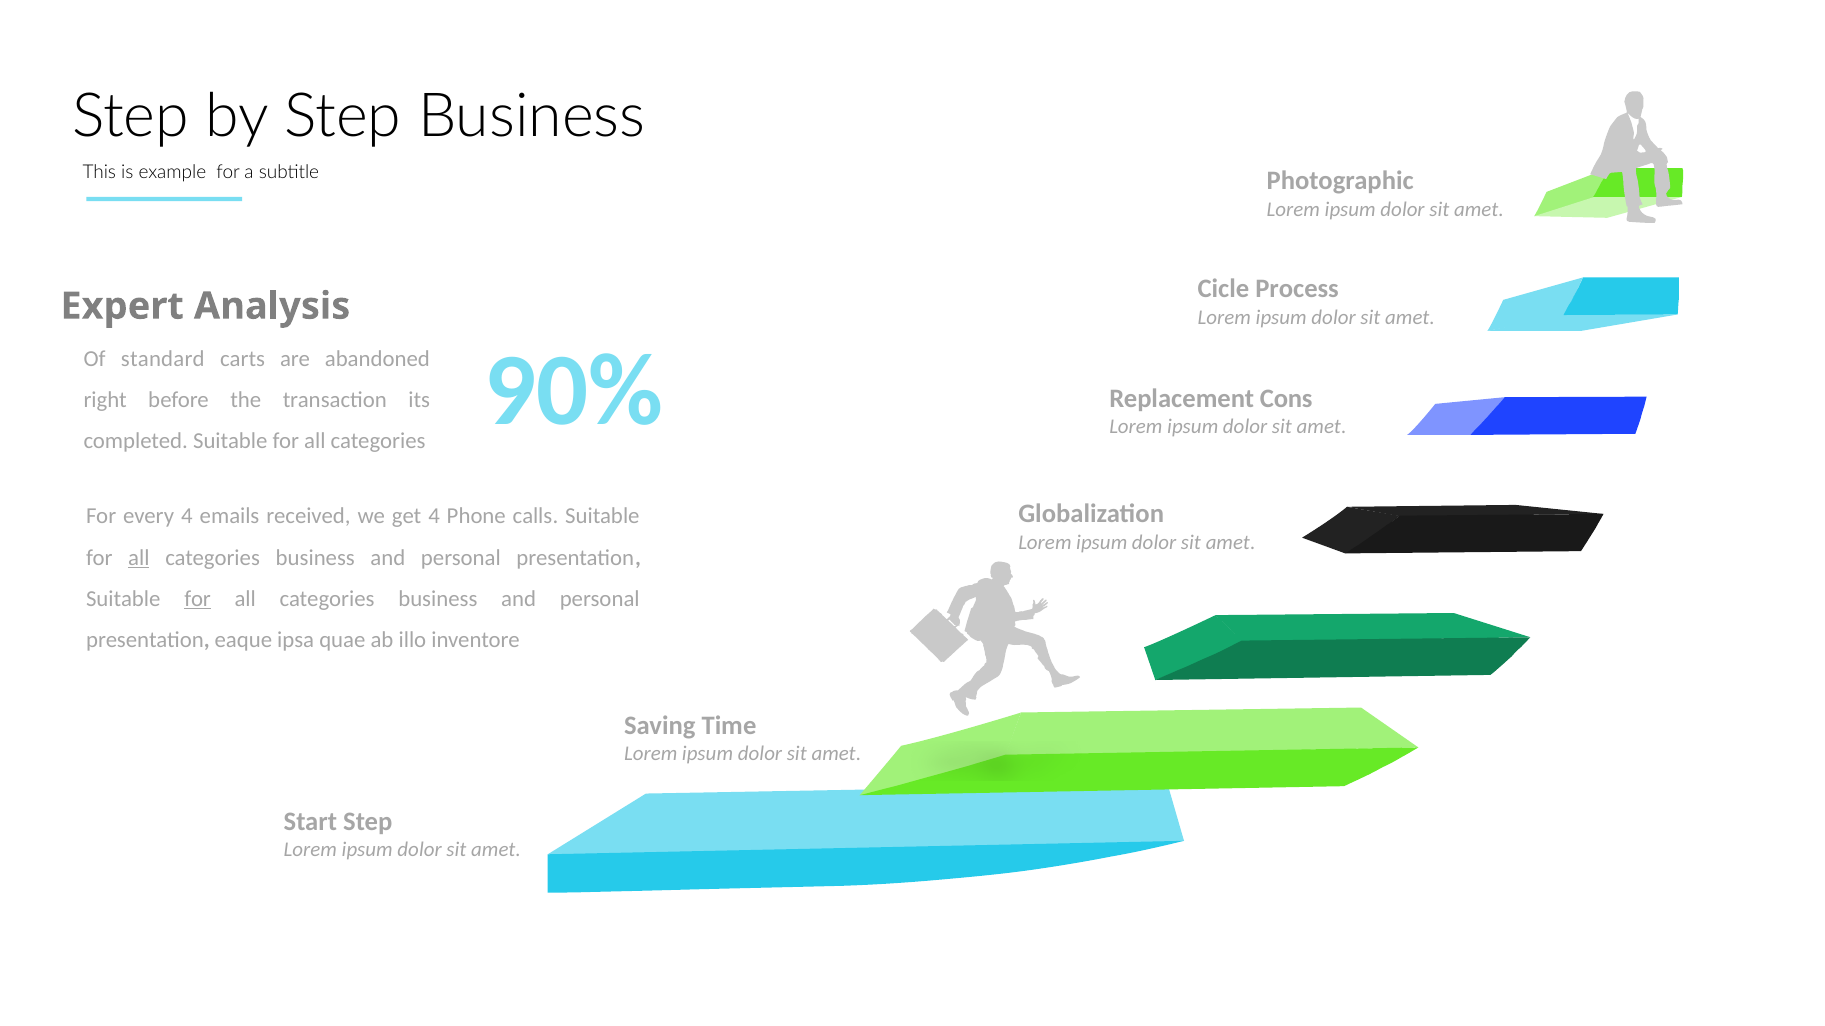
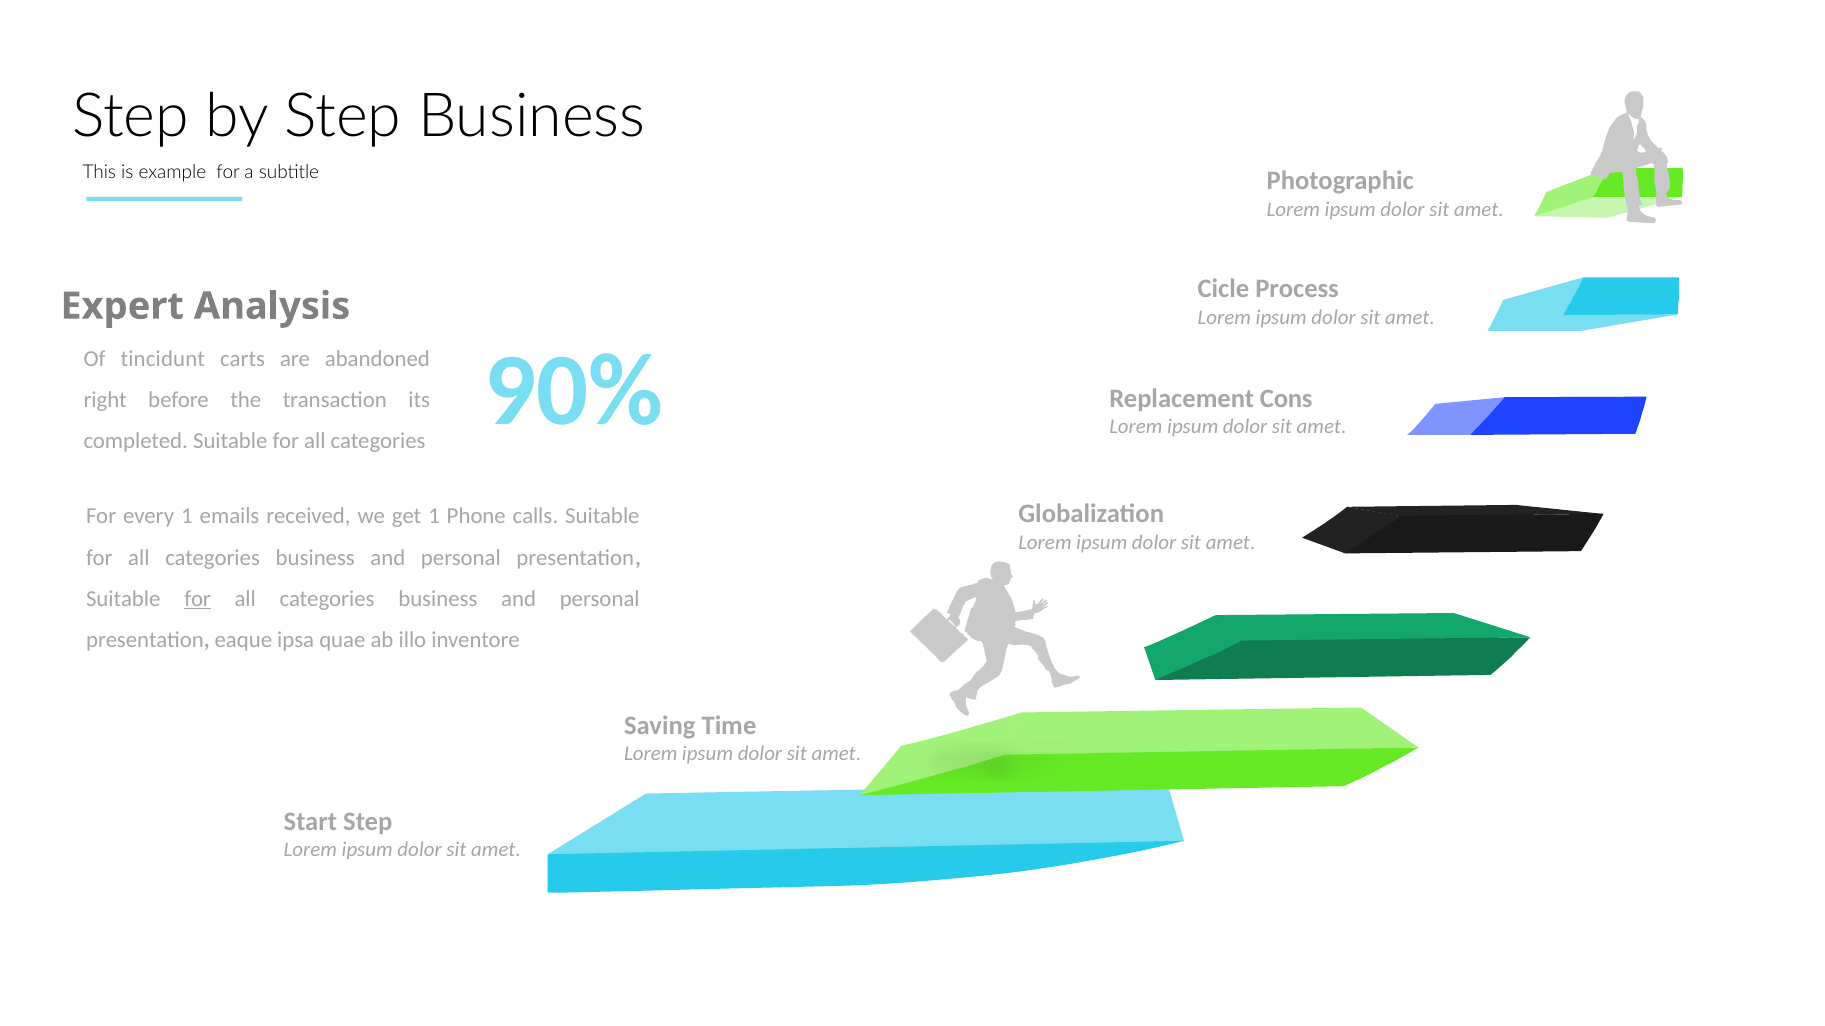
standard: standard -> tincidunt (163, 359)
every 4: 4 -> 1 (187, 517)
get 4: 4 -> 1 (434, 517)
all underline: present -> none (139, 558)
